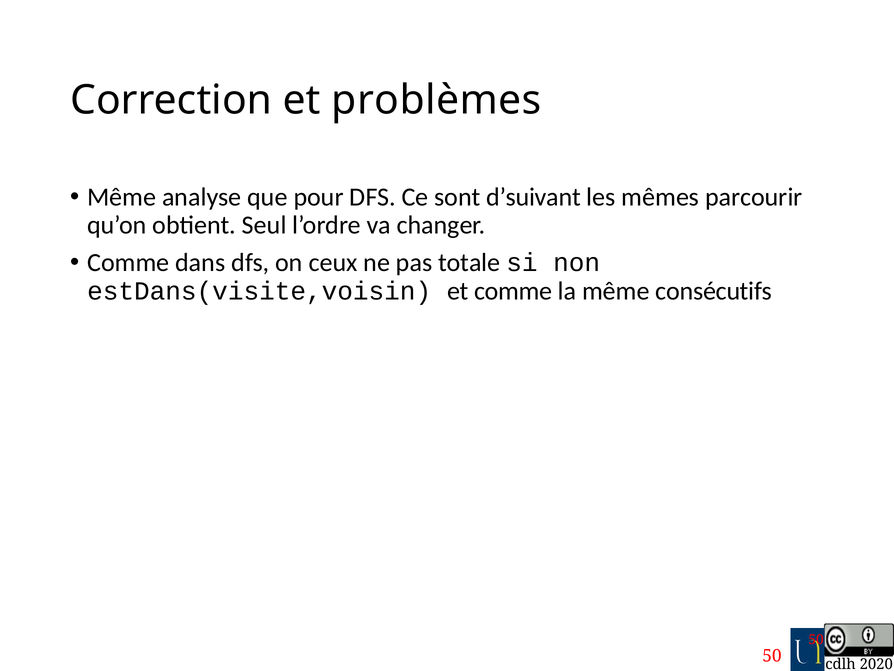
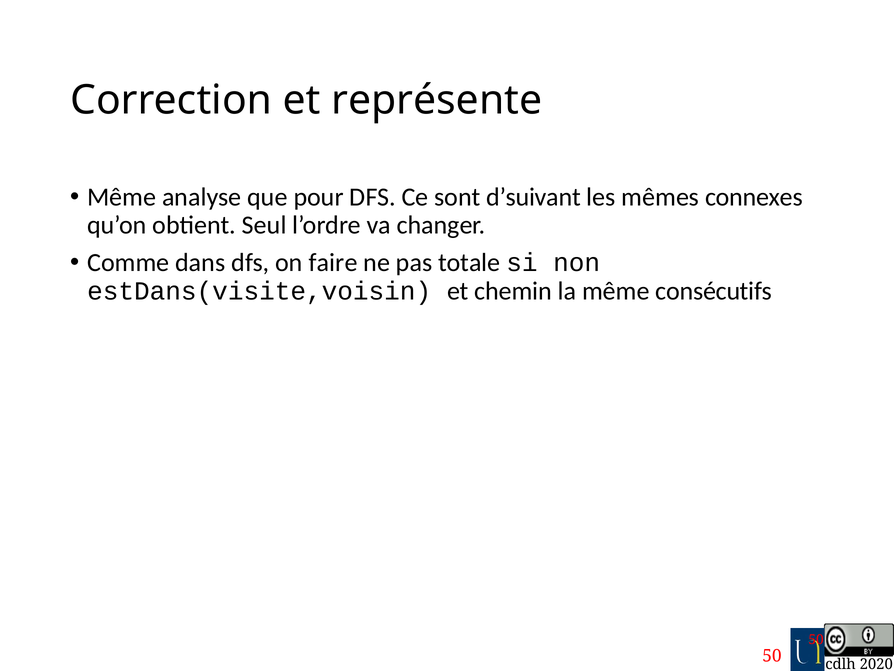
problèmes: problèmes -> représente (437, 100)
parcourir: parcourir -> connexes (754, 197)
ceux: ceux -> faire (333, 263)
et comme: comme -> chemin (513, 291)
